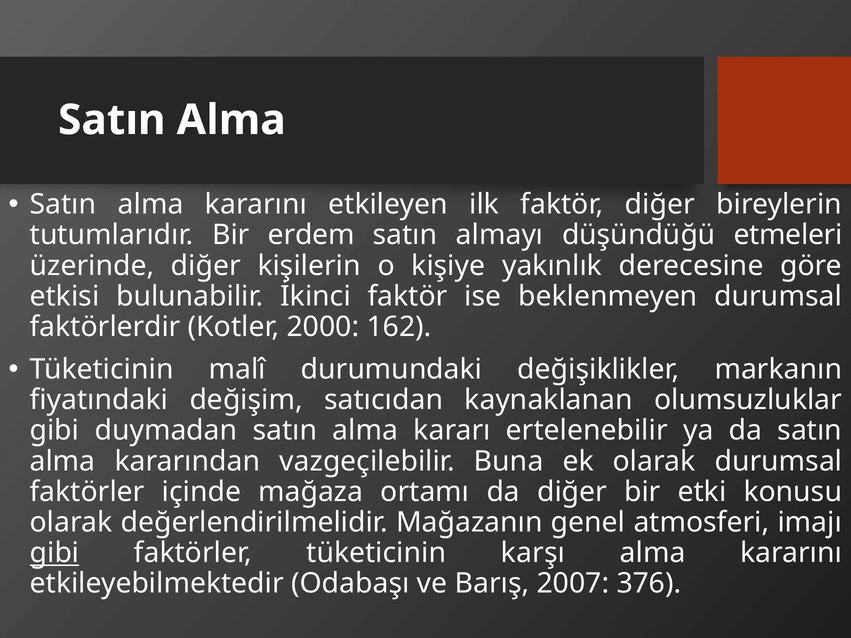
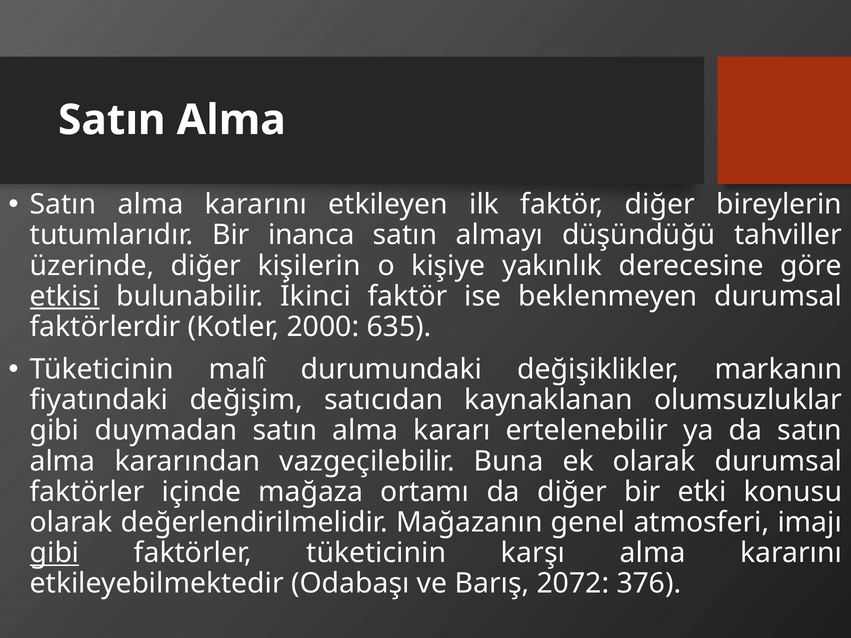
erdem: erdem -> inanca (311, 235)
etmeleri: etmeleri -> tahviller (788, 235)
etkisi underline: none -> present (65, 296)
162: 162 -> 635 (399, 327)
2007: 2007 -> 2072 (573, 584)
